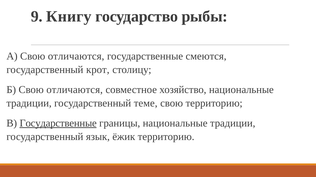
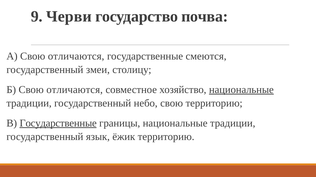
Книгу: Книгу -> Черви (69, 16)
рыбы: рыбы -> почва (205, 16)
крот: крот -> змеи (98, 70)
национальные underline: none -> present (241, 90)
теме: теме -> небо (146, 104)
